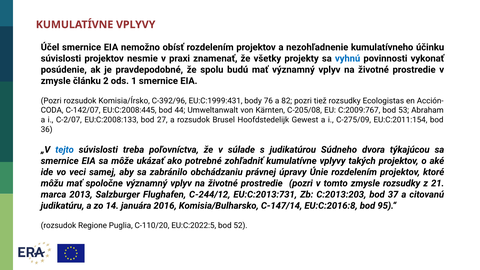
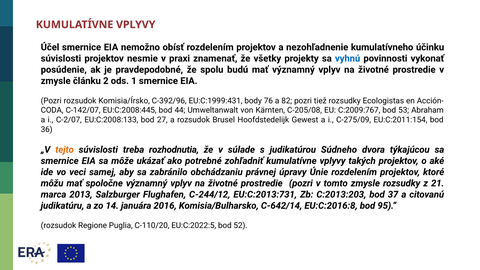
tejto colour: blue -> orange (65, 150)
poľovníctva: poľovníctva -> rozhodnutia (174, 150)
C-147/14: C-147/14 -> C-642/14 (282, 206)
